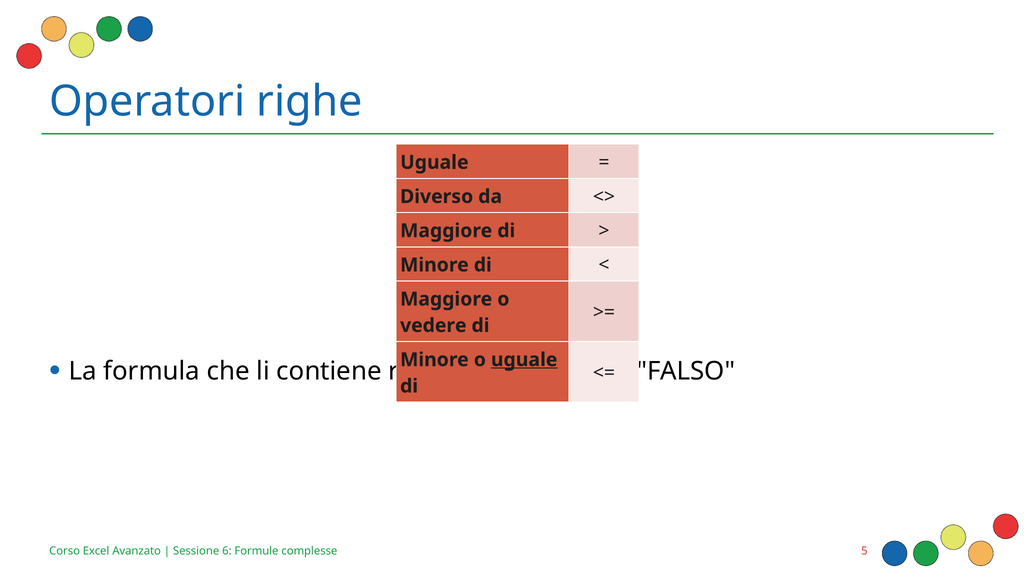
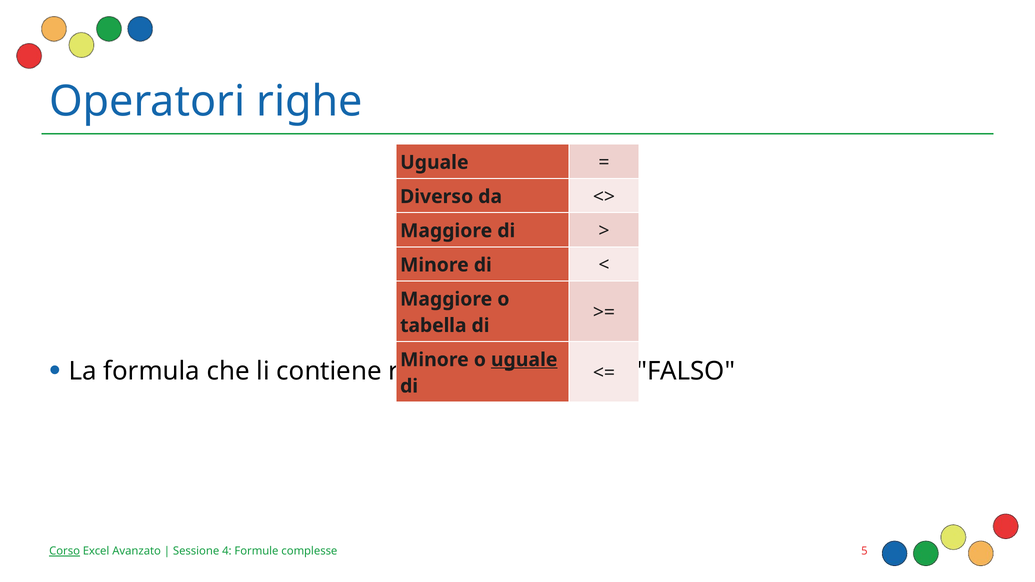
vedere: vedere -> tabella (433, 326)
Corso underline: none -> present (65, 551)
6: 6 -> 4 (227, 551)
